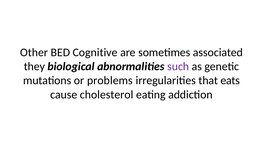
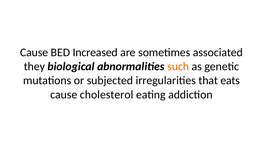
Other: Other -> Cause (34, 52)
Cognitive: Cognitive -> Increased (95, 52)
such colour: purple -> orange (178, 66)
problems: problems -> subjected (110, 80)
